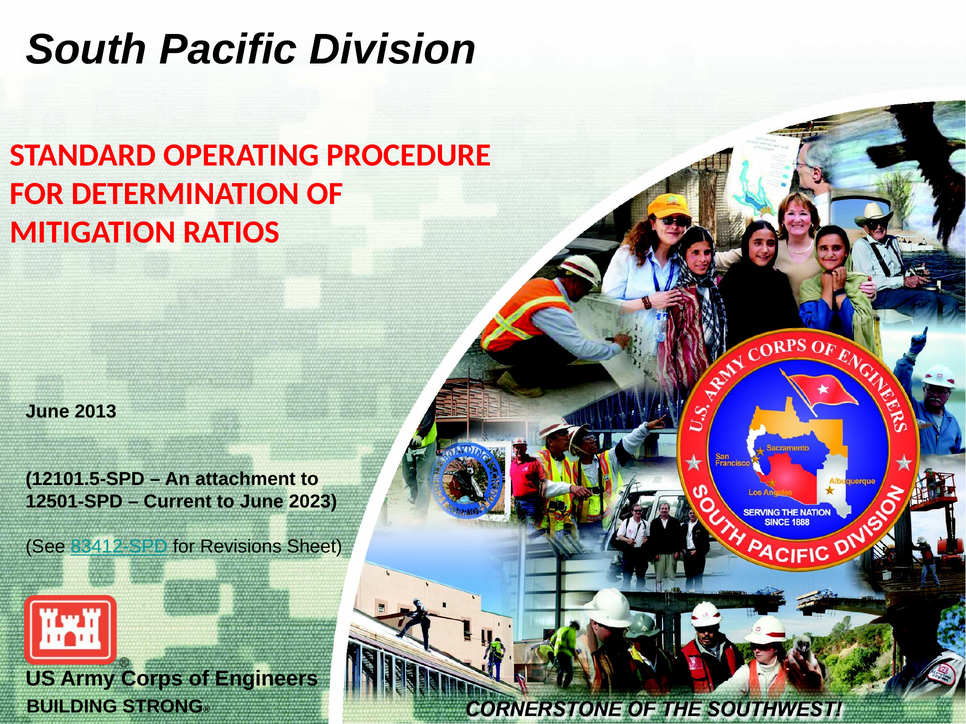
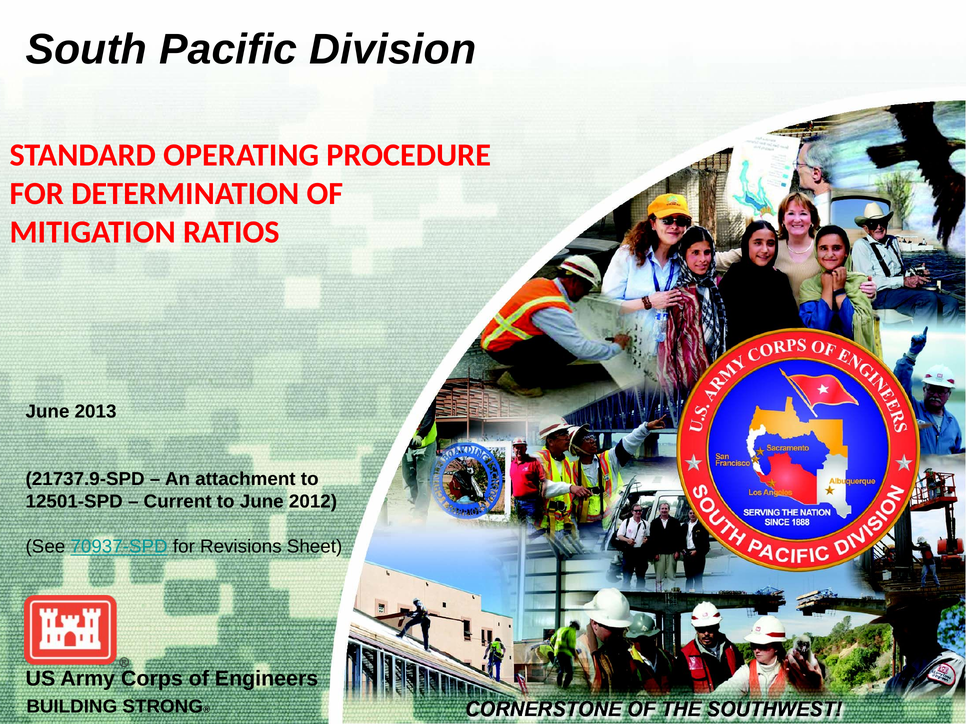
12101.5-SPD: 12101.5-SPD -> 21737.9-SPD (85, 479)
2023: 2023 -> 2012 (313, 502)
83412-SPD: 83412-SPD -> 70937-SPD (119, 547)
